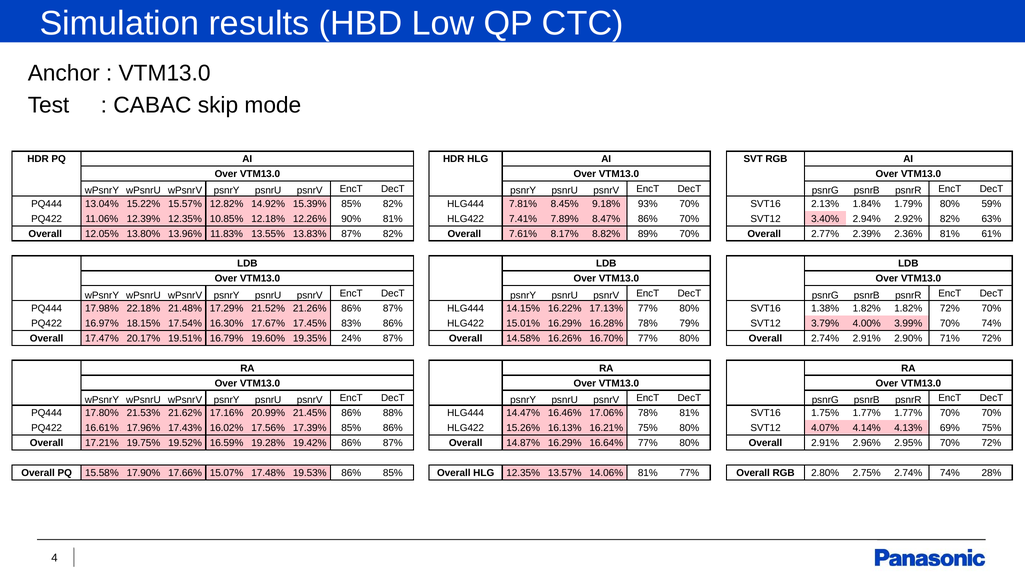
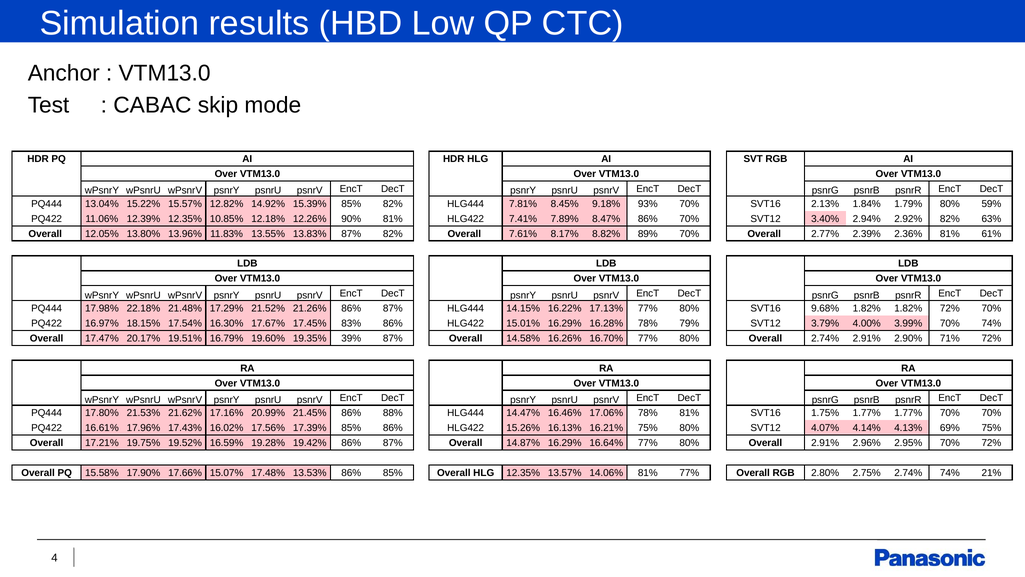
1.38%: 1.38% -> 9.68% (825, 308)
24%: 24% -> 39% (351, 338)
19.53%: 19.53% -> 13.53% (310, 473)
28%: 28% -> 21% (991, 473)
